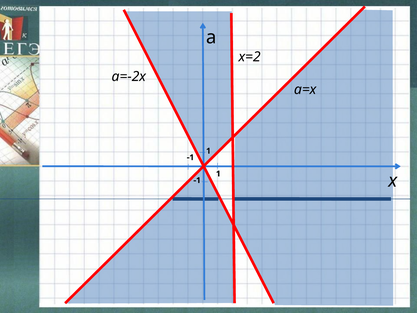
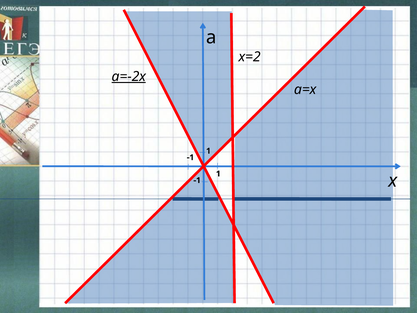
а=-2х underline: none -> present (129, 77)
